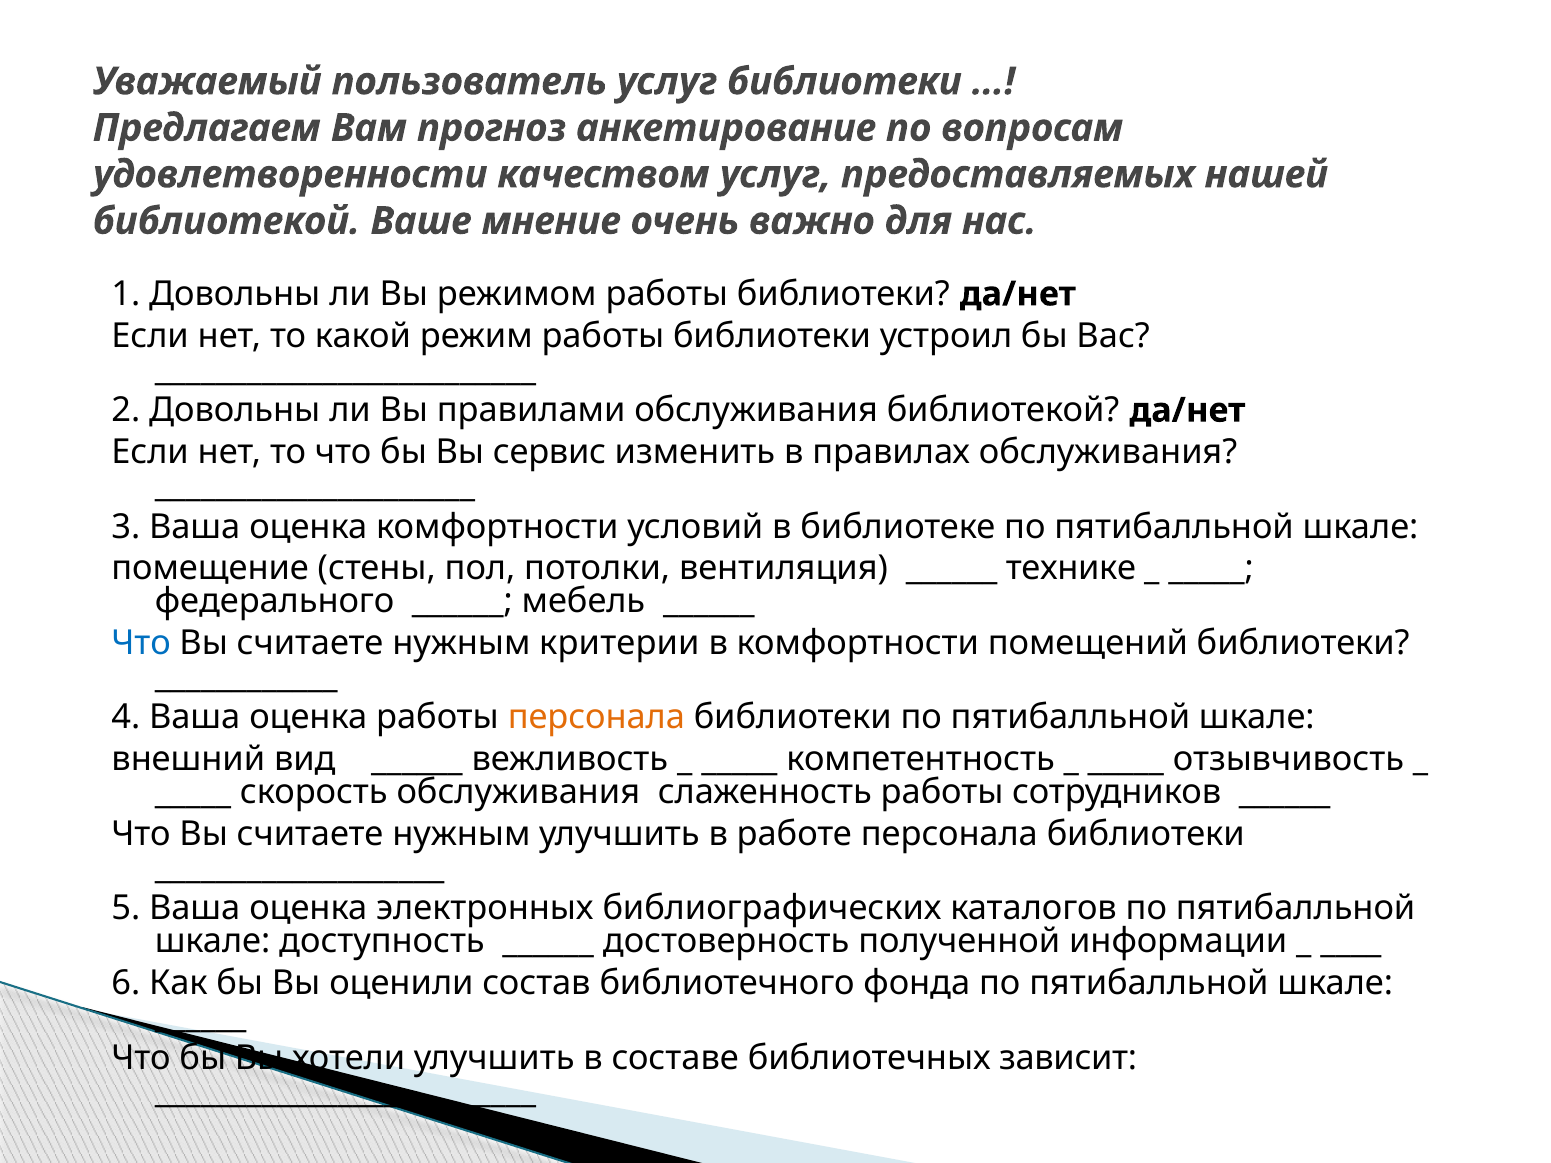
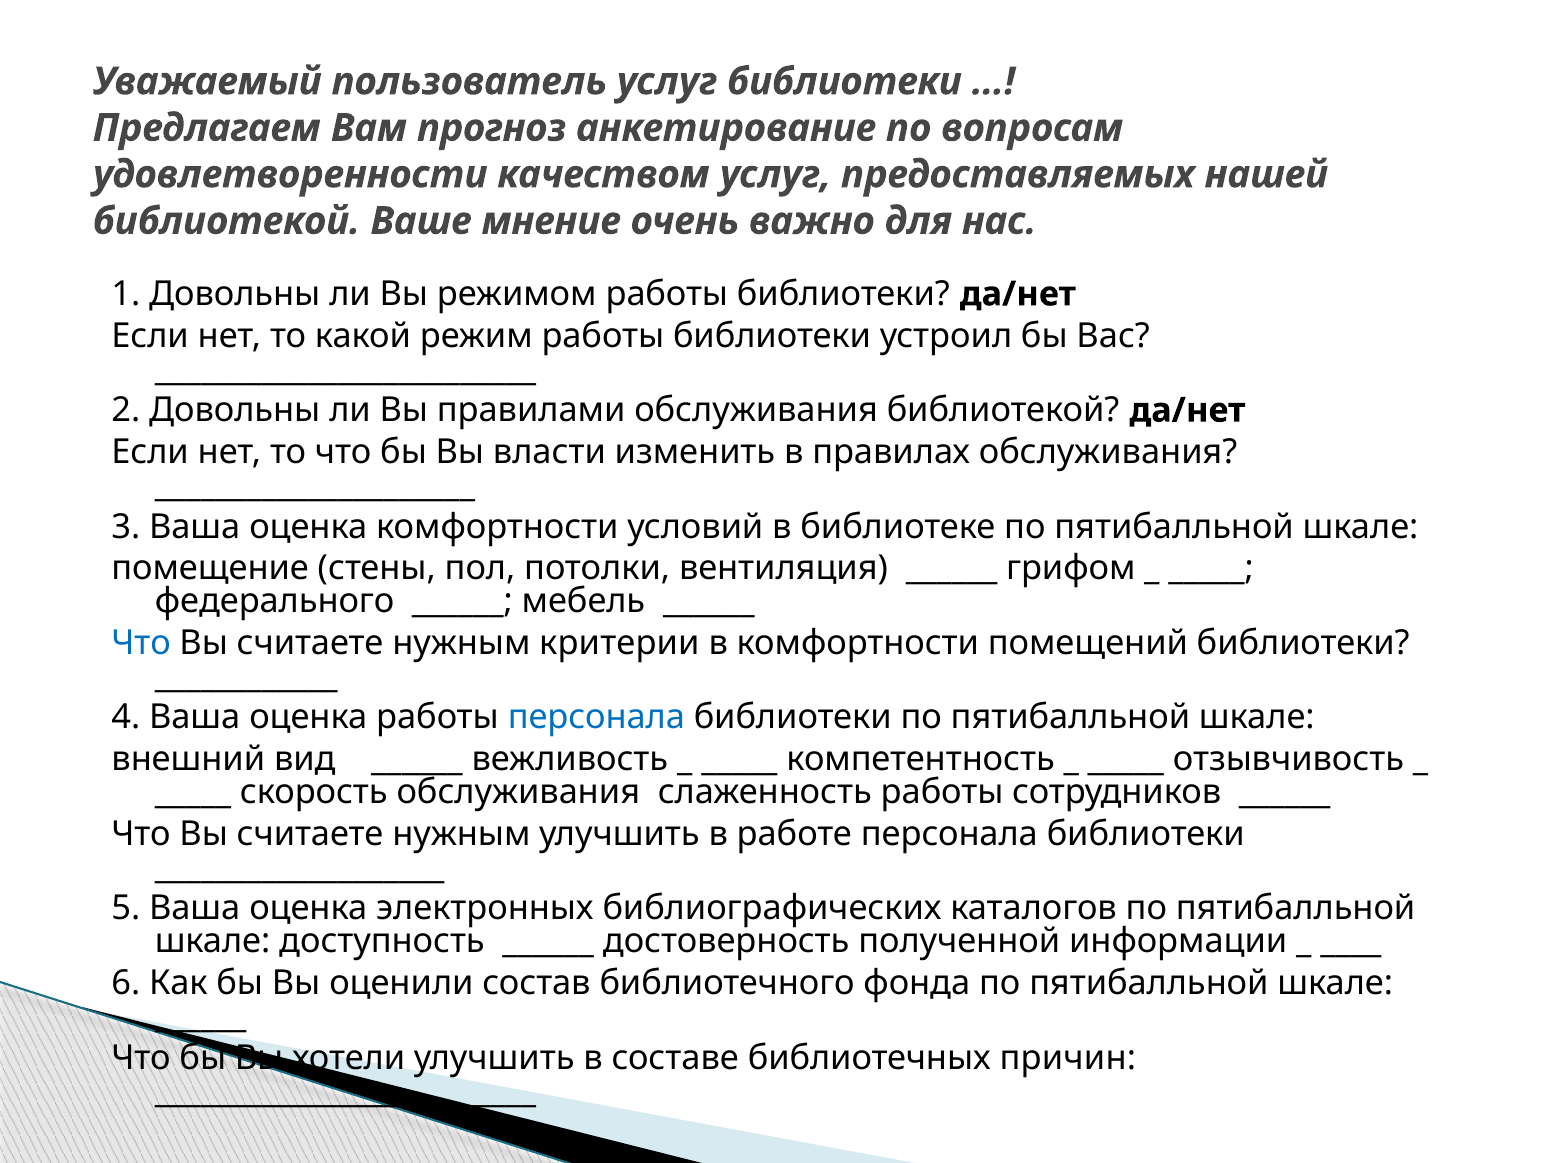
сервис: сервис -> власти (549, 452)
технике: технике -> грифом (1071, 568)
персонала colour: orange -> blue (596, 718)
зависит: зависит -> причин (1068, 1058)
